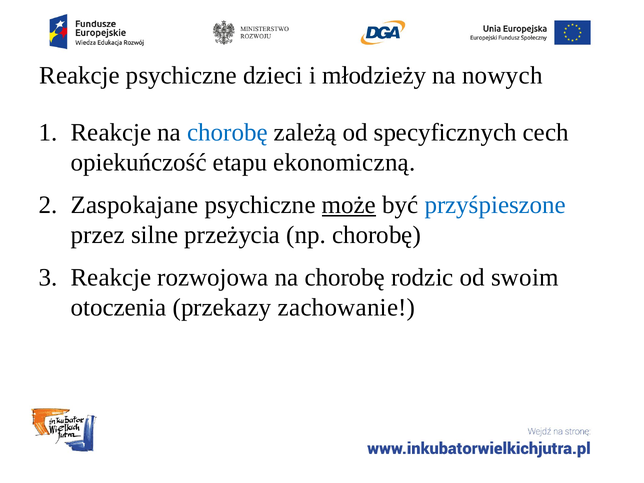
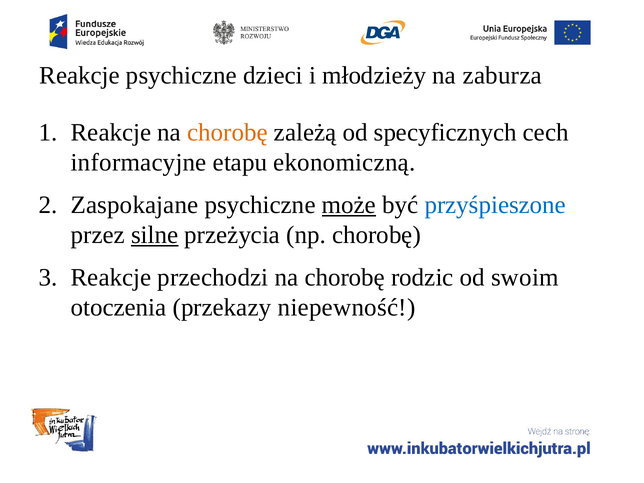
nowych: nowych -> zaburza (502, 76)
chorobę colour: blue -> orange (227, 133)
opiekuńczość: opiekuńczość -> informacyjne (139, 163)
silne underline: none -> present (155, 235)
rozwojowa: rozwojowa -> przechodzi (213, 278)
zachowanie: zachowanie -> niepewność (347, 308)
